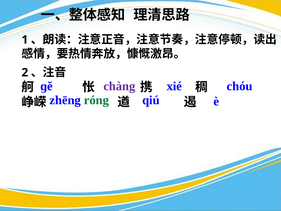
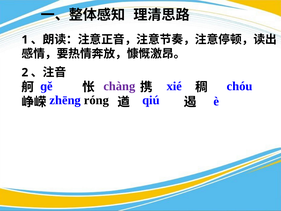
róng colour: green -> black (96, 100)
